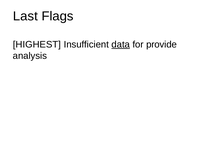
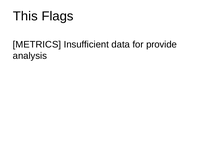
Last: Last -> This (25, 16)
HIGHEST: HIGHEST -> METRICS (37, 45)
data underline: present -> none (121, 45)
